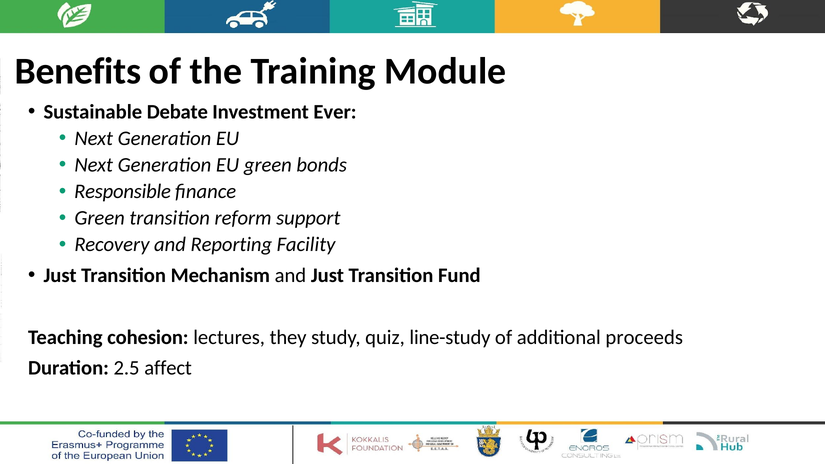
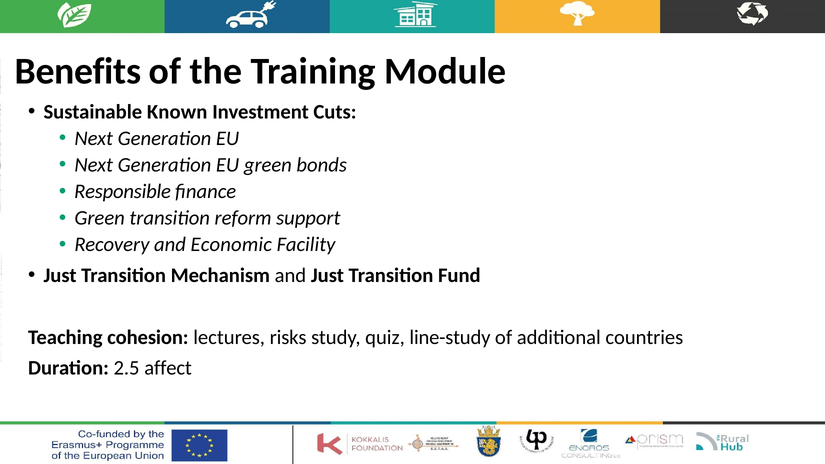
Debate: Debate -> Known (177, 112)
Ever: Ever -> Cuts (335, 112)
Reporting: Reporting -> Economic (231, 245)
they: they -> risks (288, 337)
proceeds: proceeds -> countries (644, 337)
